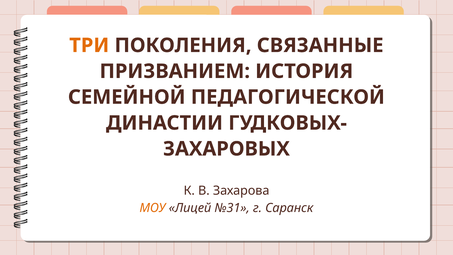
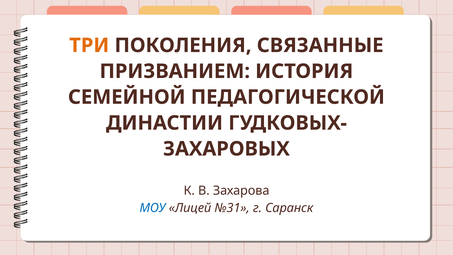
МОУ colour: orange -> blue (153, 208)
